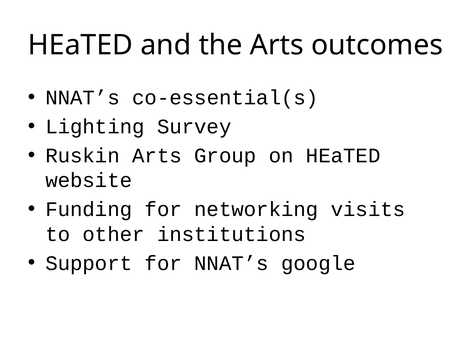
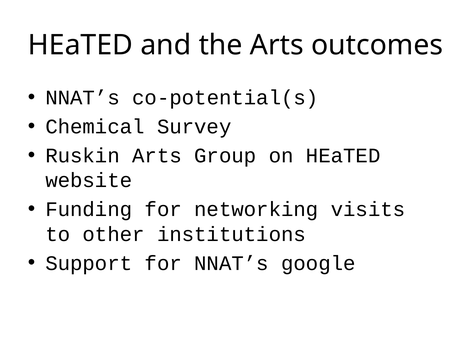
co-essential(s: co-essential(s -> co-potential(s (225, 98)
Lighting: Lighting -> Chemical (95, 127)
